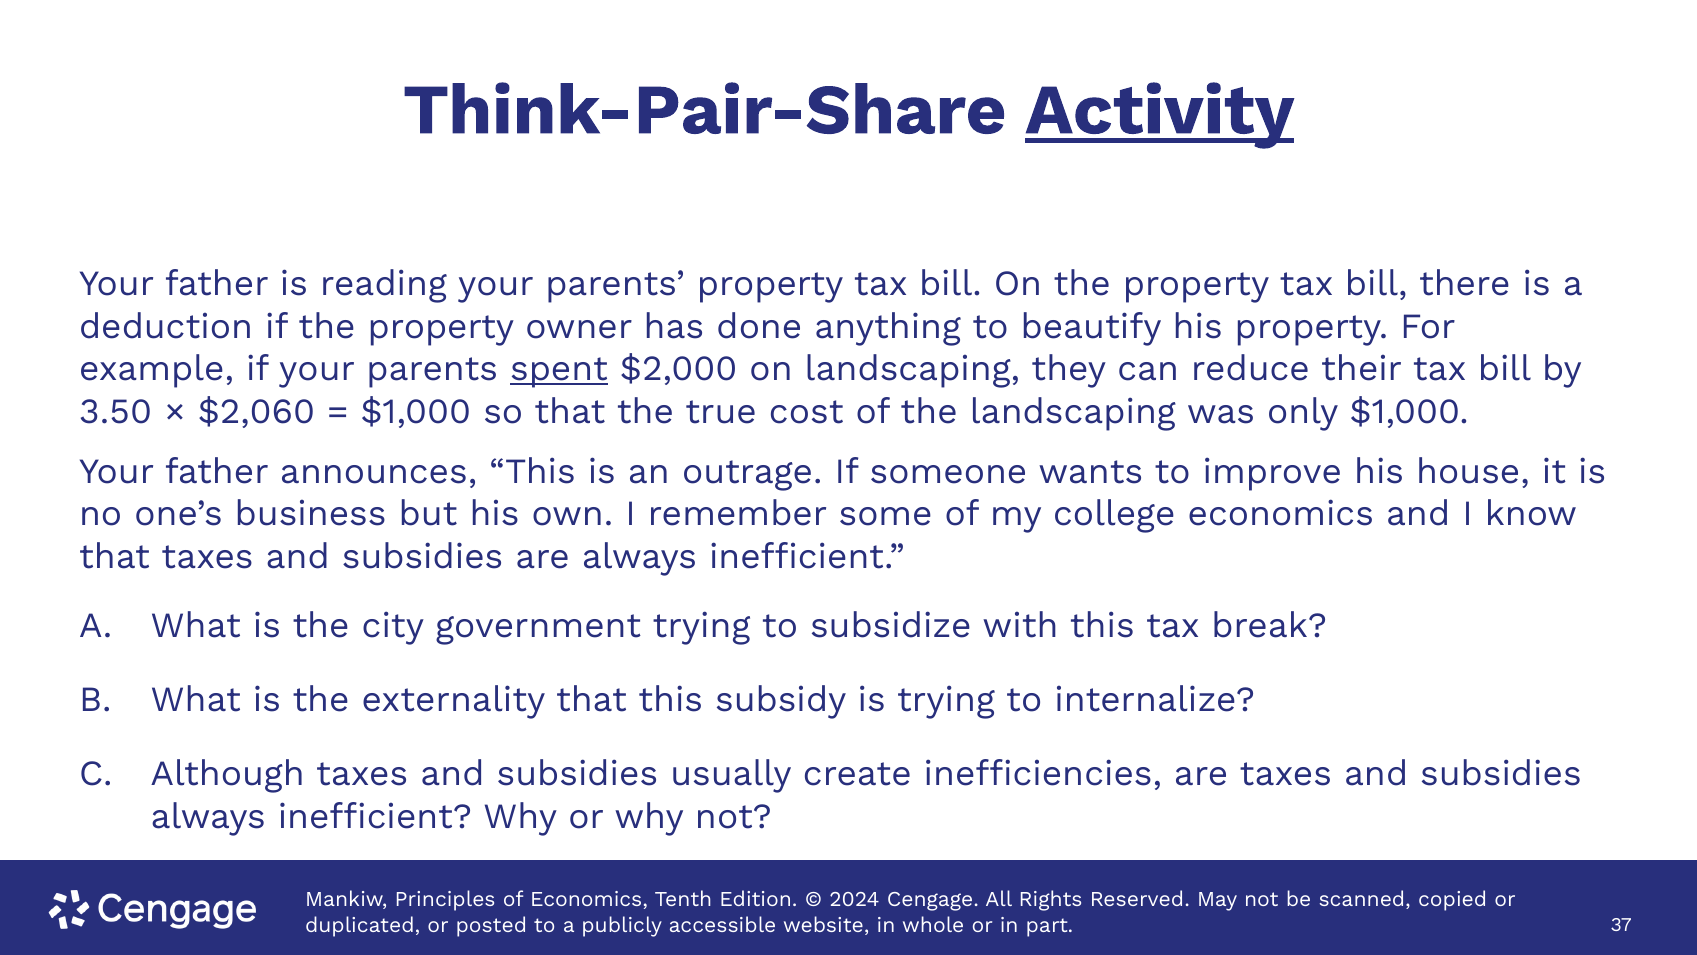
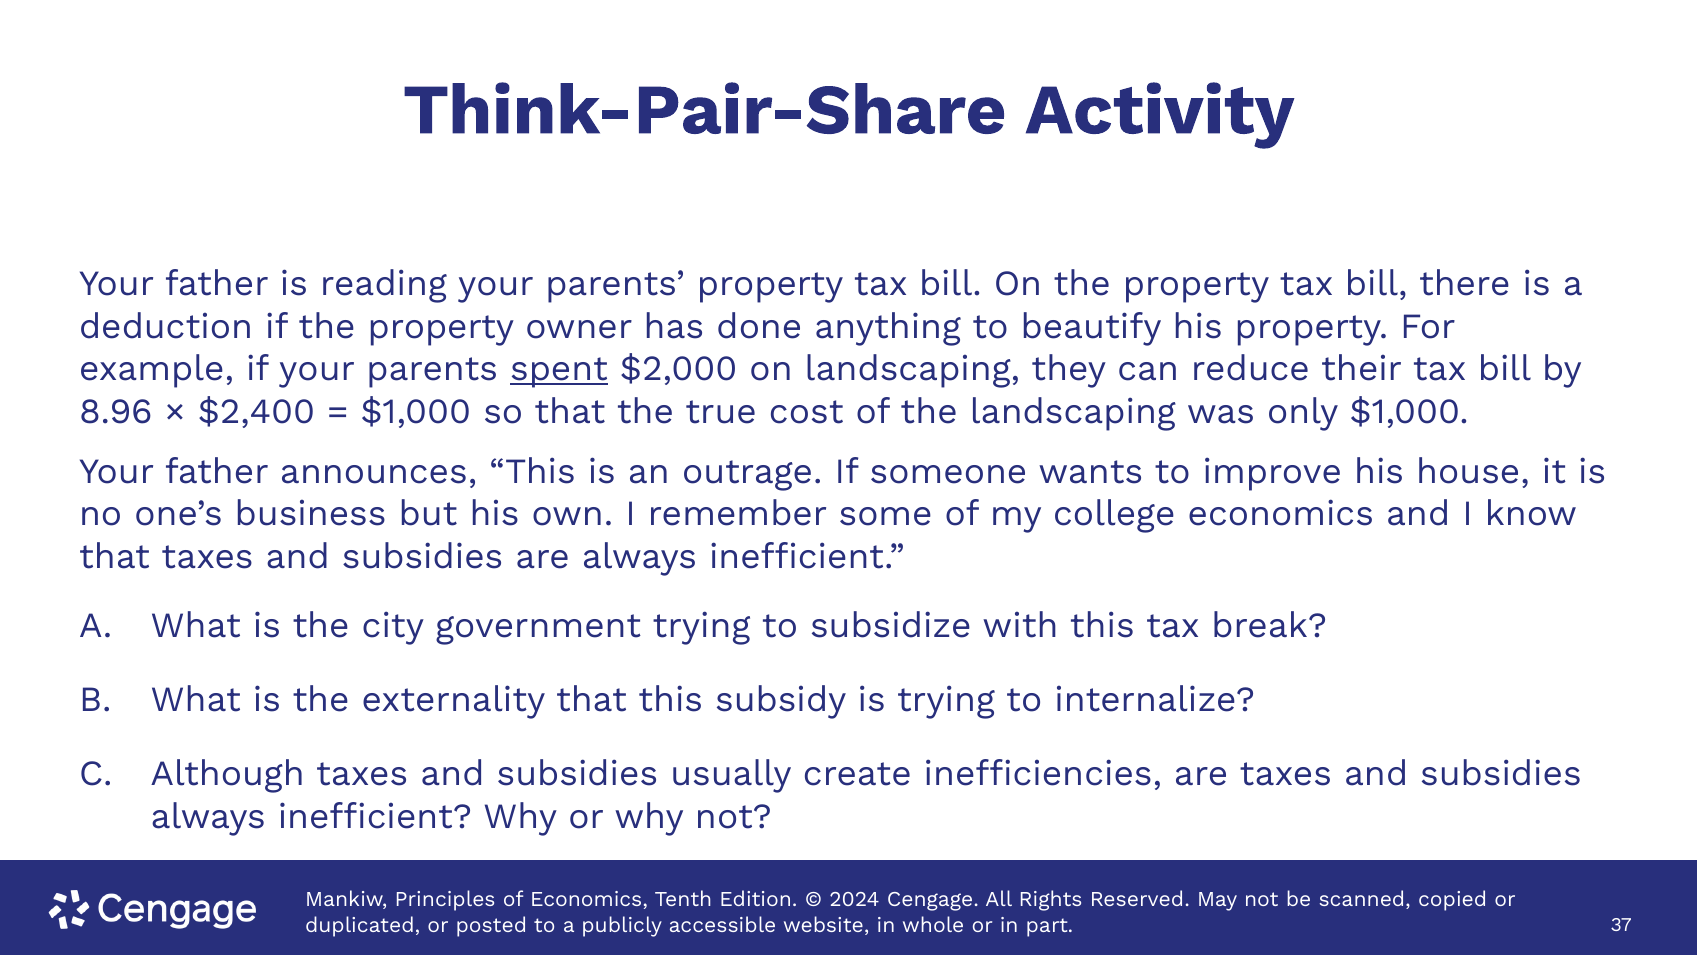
Activity underline: present -> none (1160, 110)
3.50: 3.50 -> 8.96 (116, 411)
$2,060: $2,060 -> $2,400 (256, 411)
